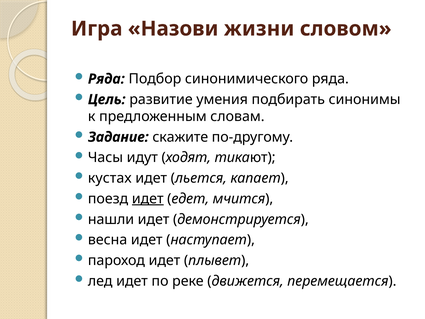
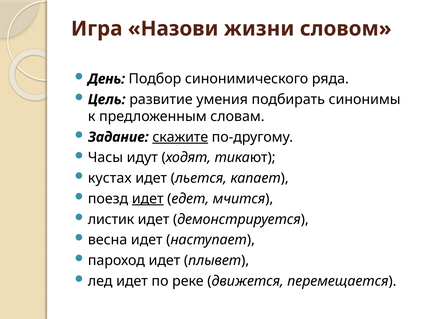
Ряда: Ряда -> День (106, 79)
скажите underline: none -> present (180, 137)
нашли: нашли -> листик (111, 219)
